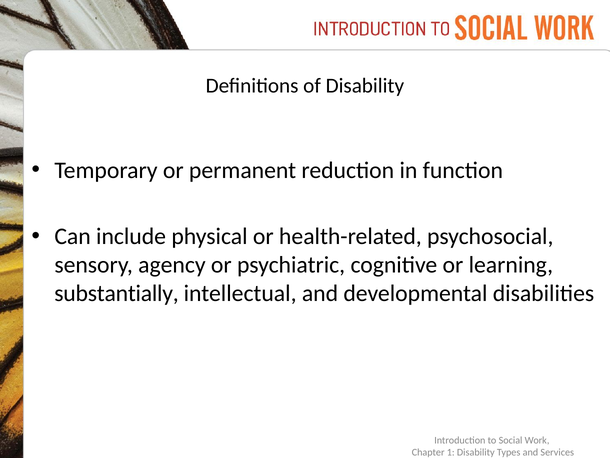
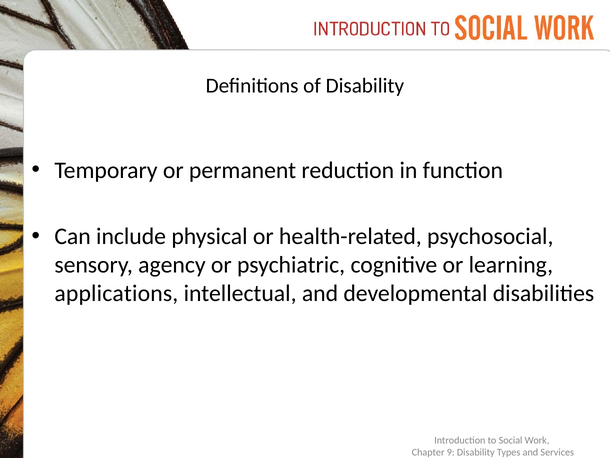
substantially: substantially -> applications (116, 293)
1: 1 -> 9 (451, 452)
